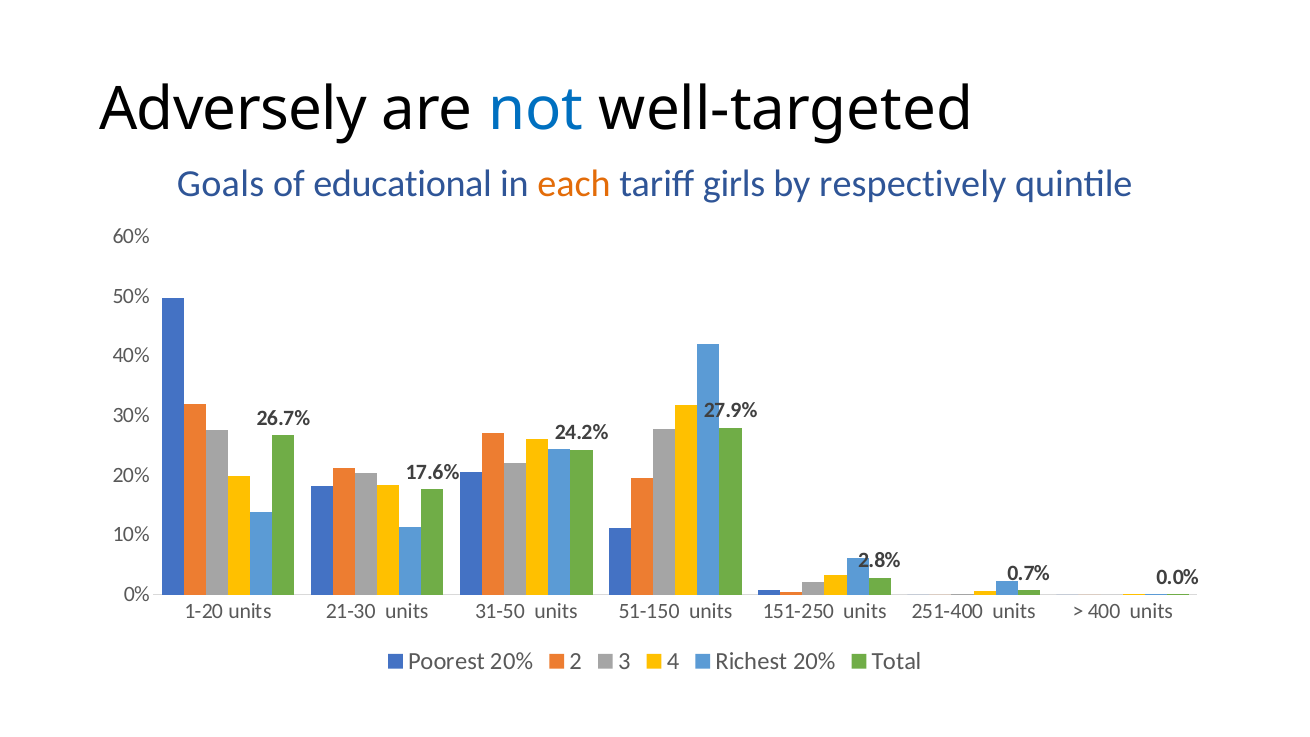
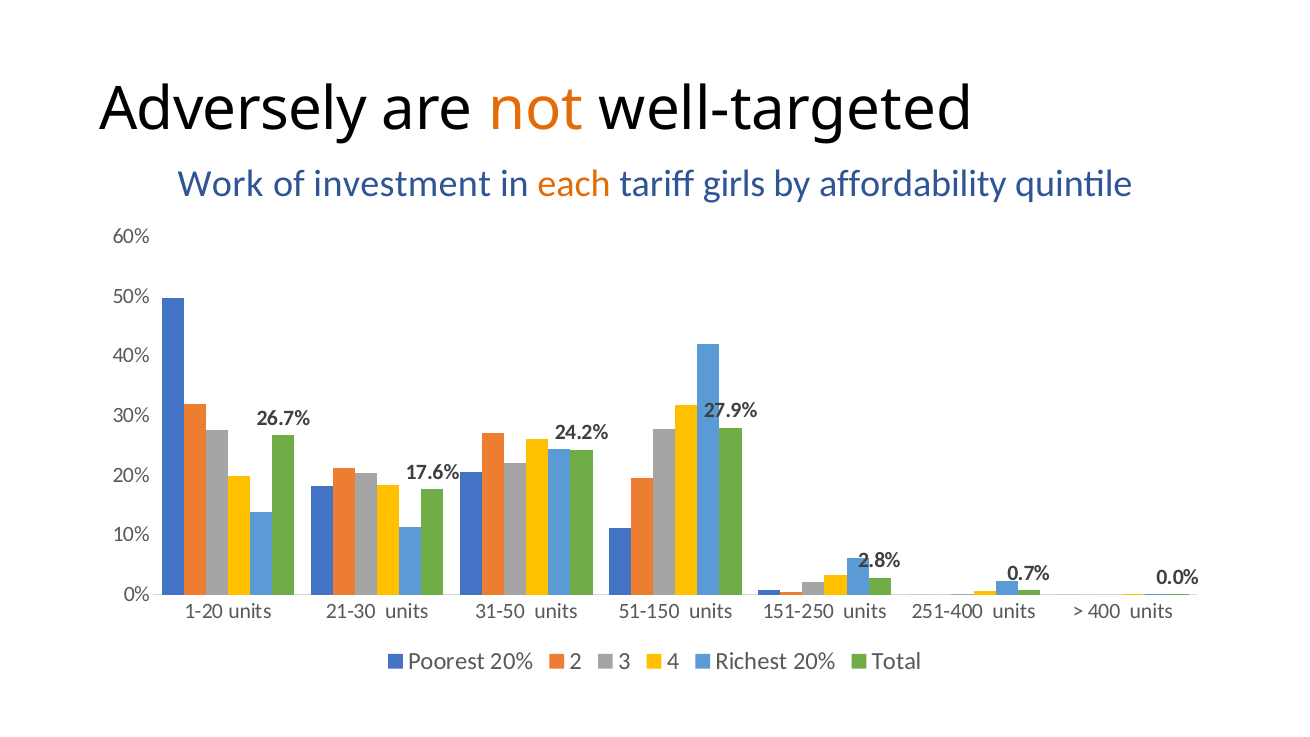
not colour: blue -> orange (536, 110)
Goals: Goals -> Work (221, 184)
educational: educational -> investment (402, 184)
respectively: respectively -> affordability (913, 184)
